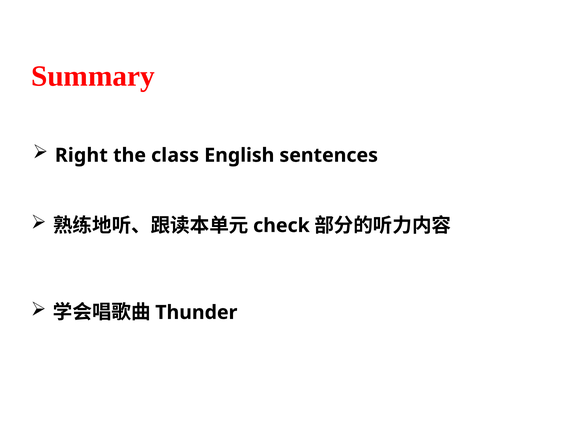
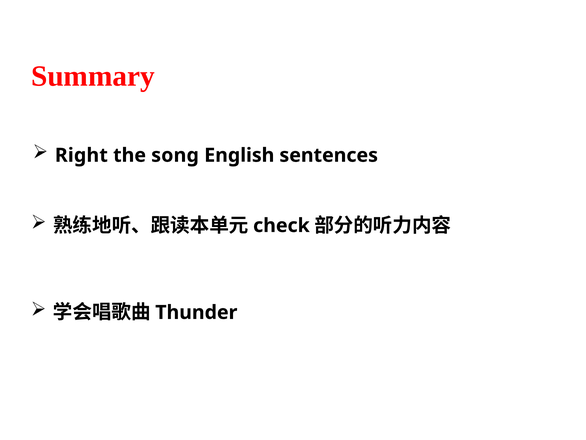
class: class -> song (175, 155)
